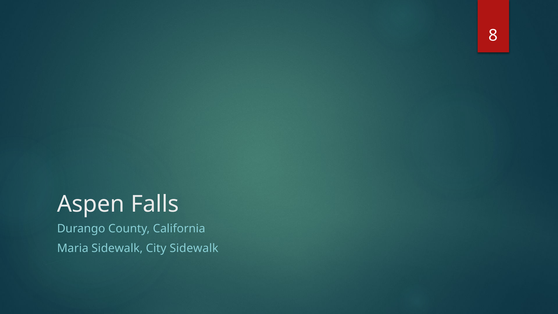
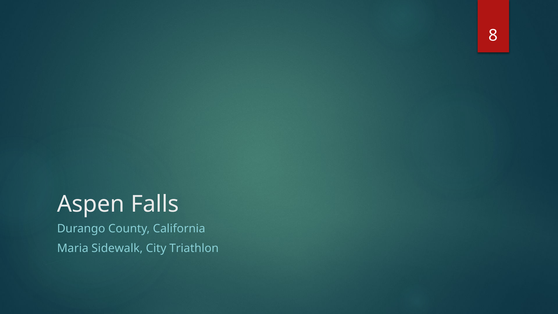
City Sidewalk: Sidewalk -> Triathlon (194, 248)
